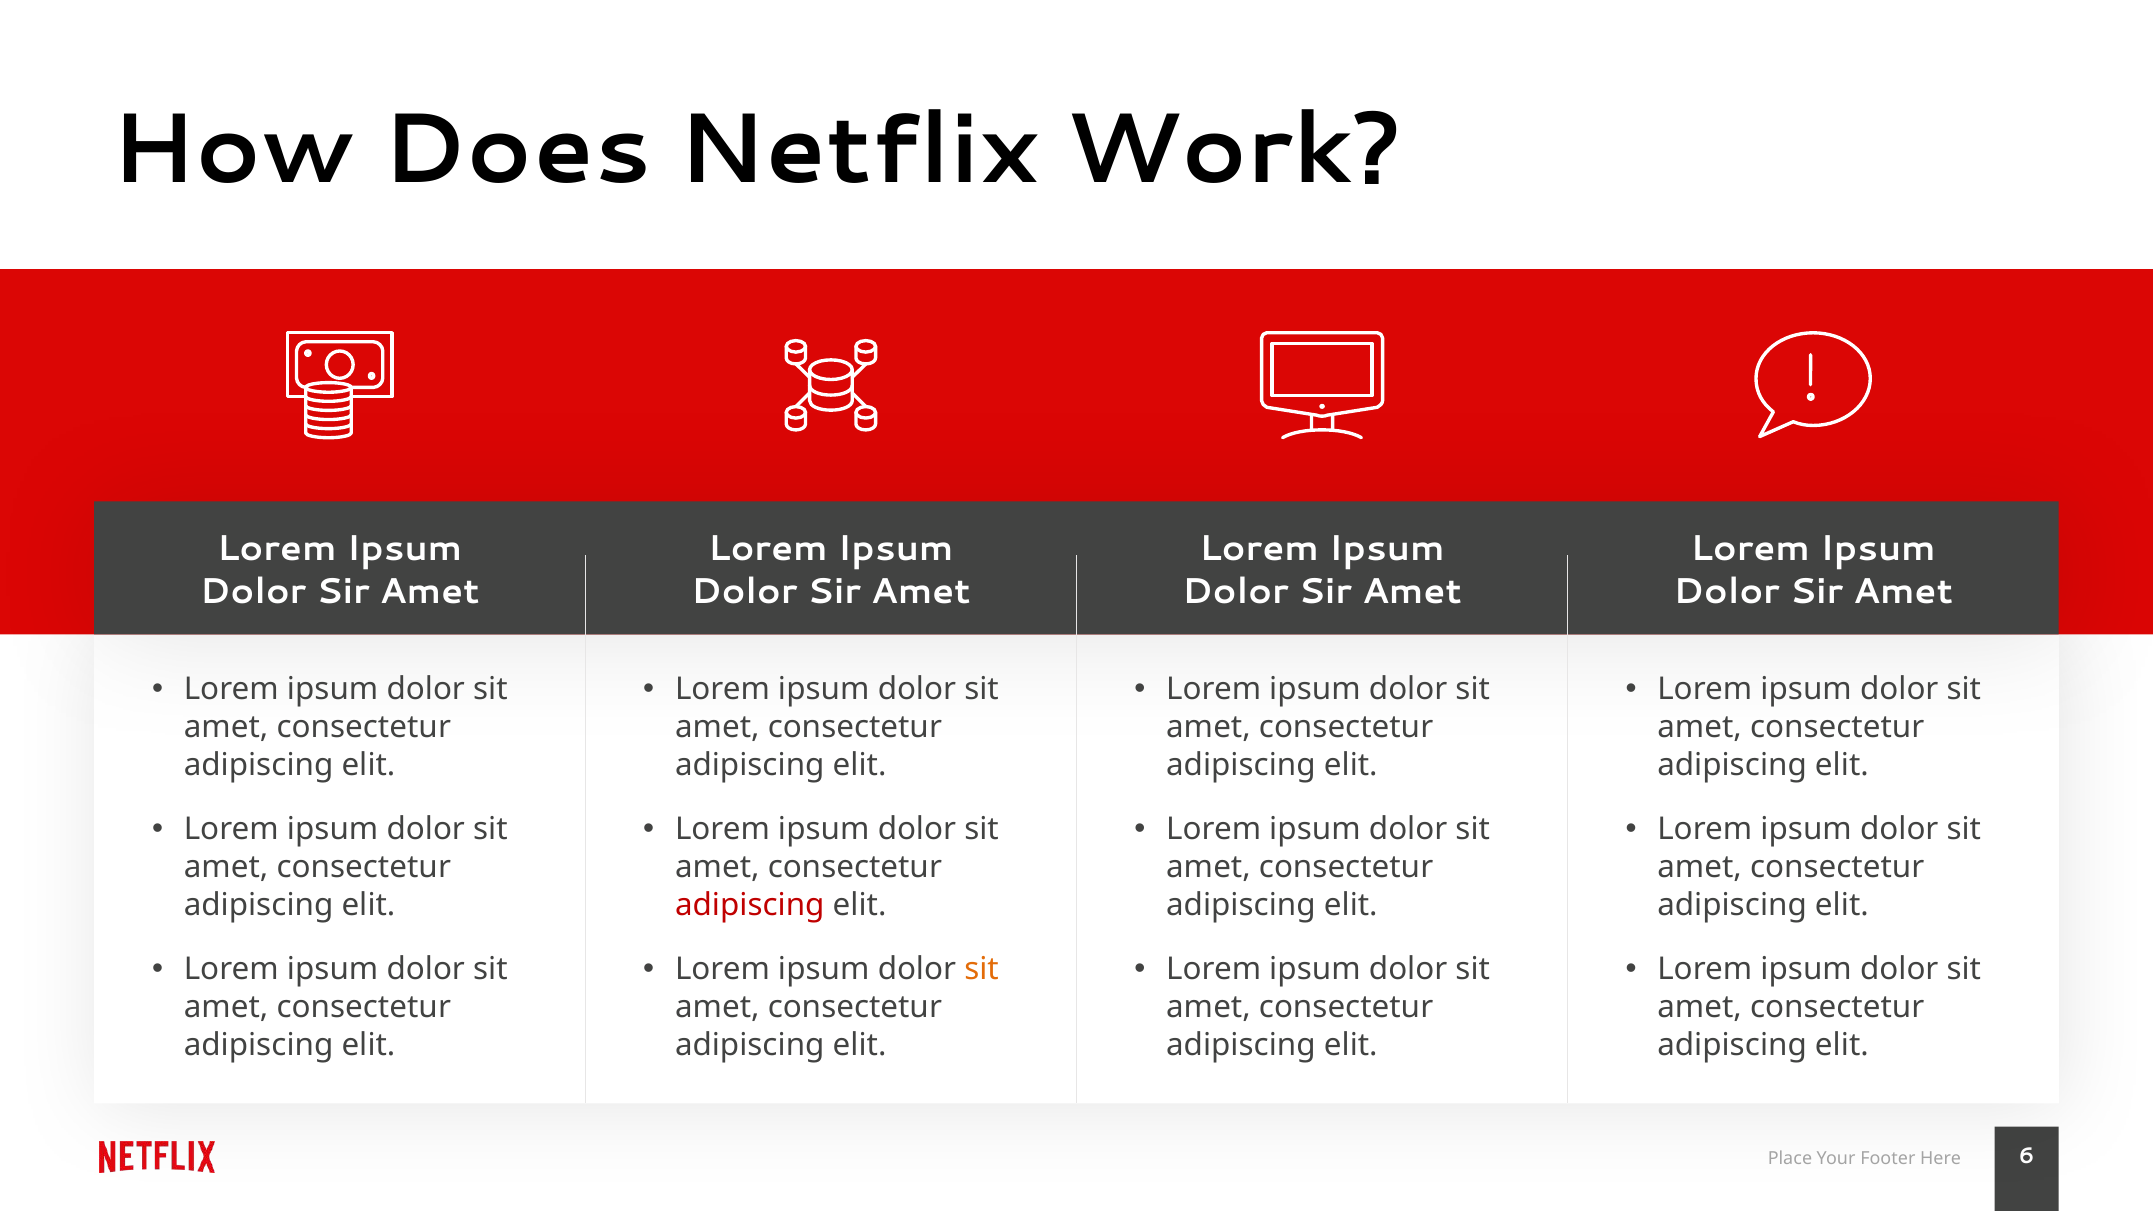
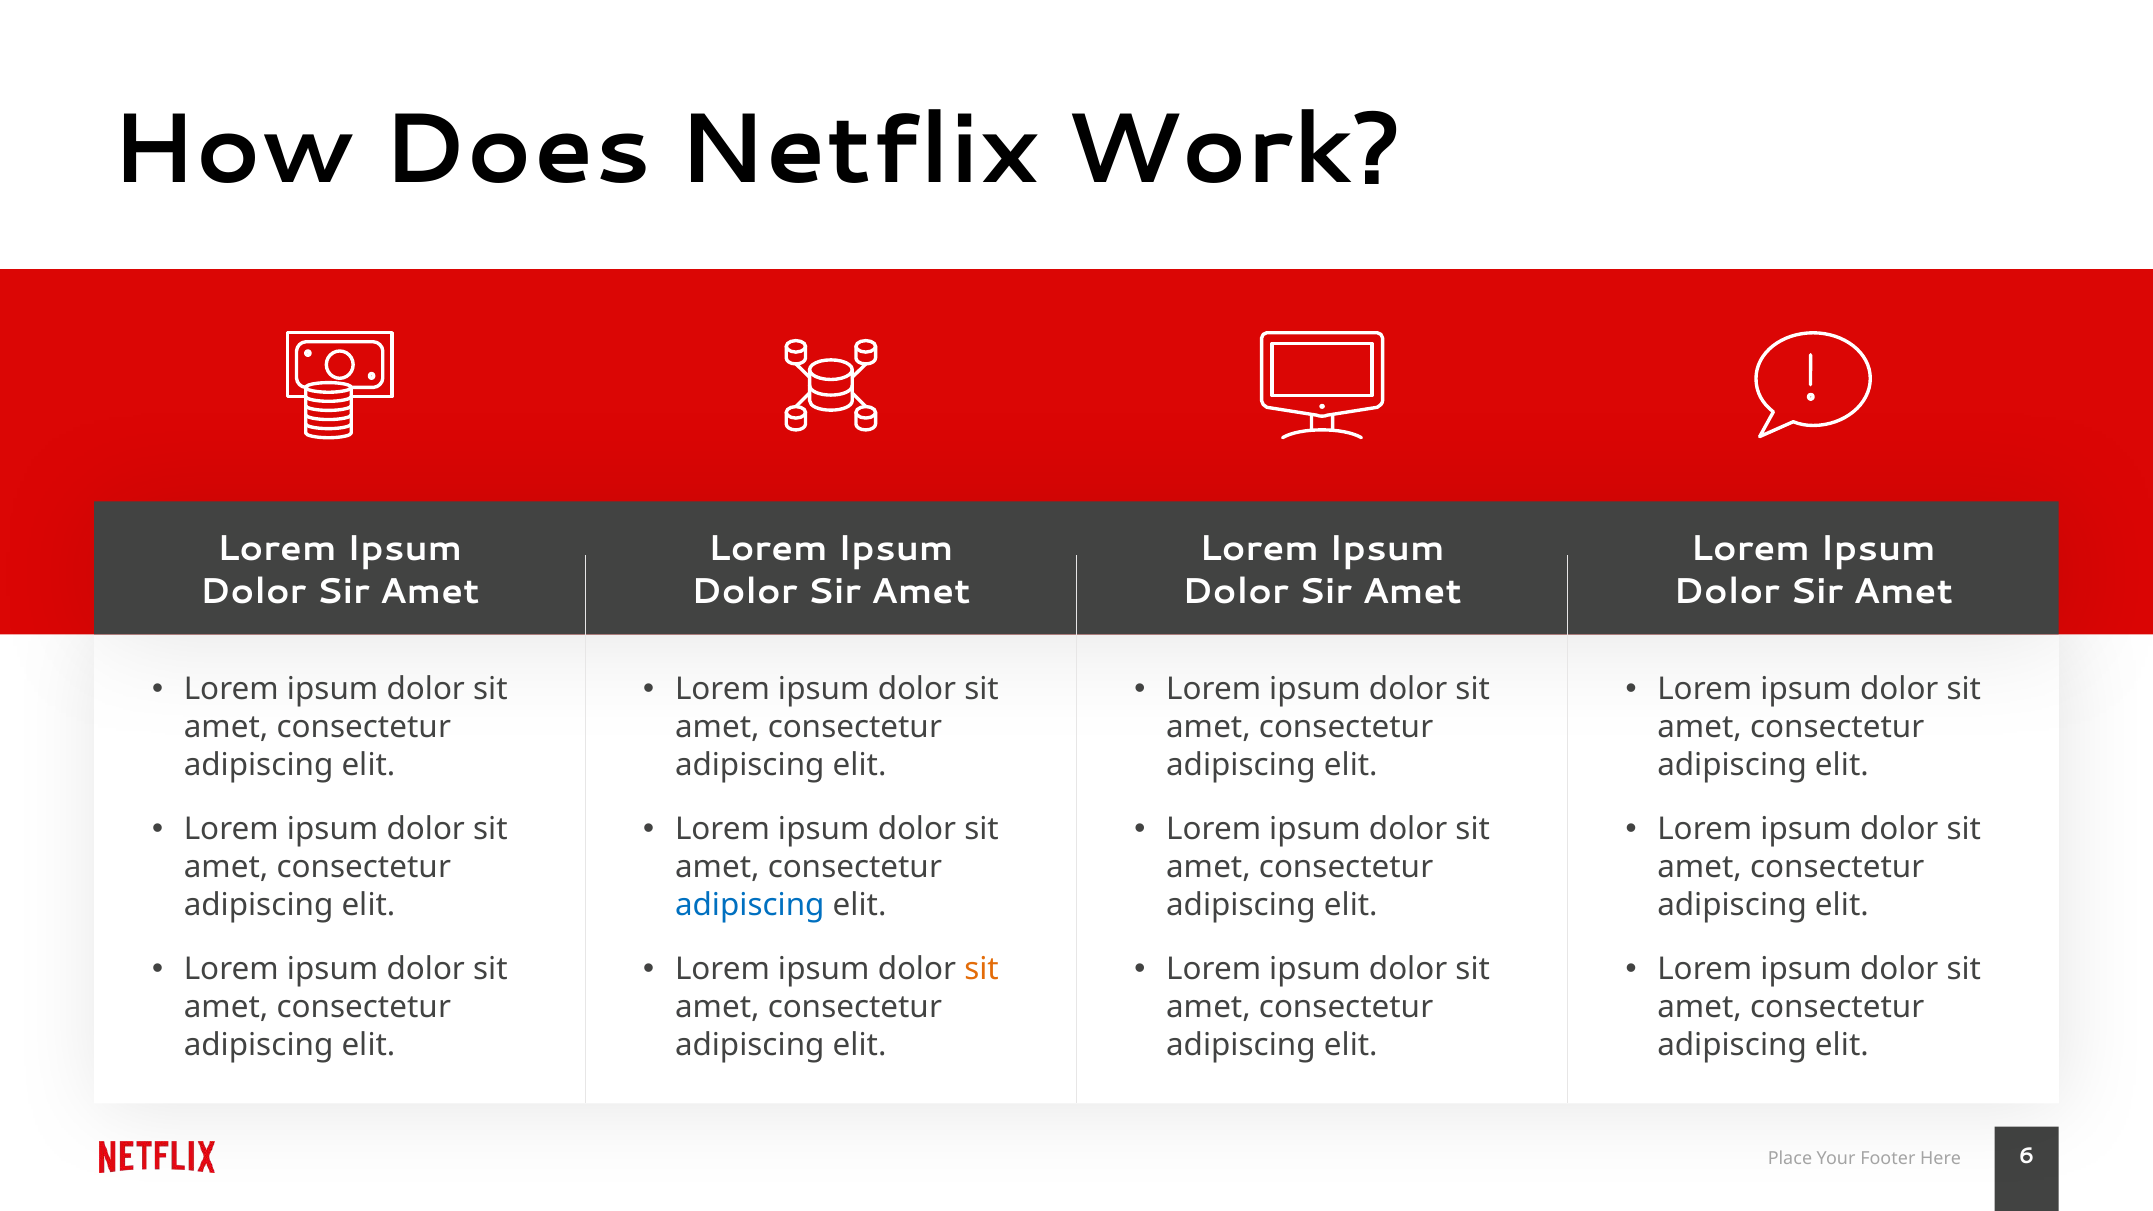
adipiscing colour: red -> blue (750, 905)
